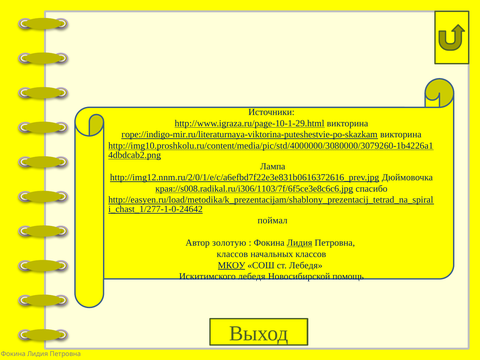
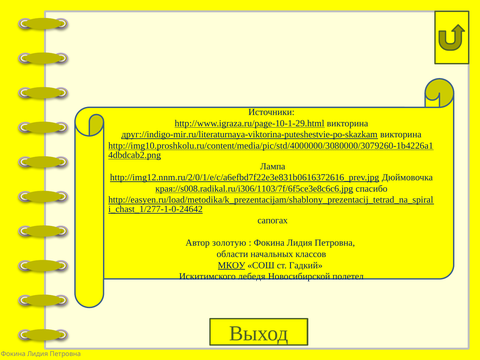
горе://indigo-mir.ru/literaturnaya-viktorina-puteshestvie-po-skazkam: горе://indigo-mir.ru/literaturnaya-viktorina-puteshestvie-po-skazkam -> друг://indigo-mir.ru/literaturnaya-viktorina-puteshestvie-po-skazkam (249, 135)
поймал: поймал -> сапогах (273, 220)
Лидия underline: present -> none (300, 243)
классов: классов -> области (232, 254)
ст Лебедя: Лебедя -> Гадкий (306, 265)
помощь: помощь -> полетел (348, 276)
